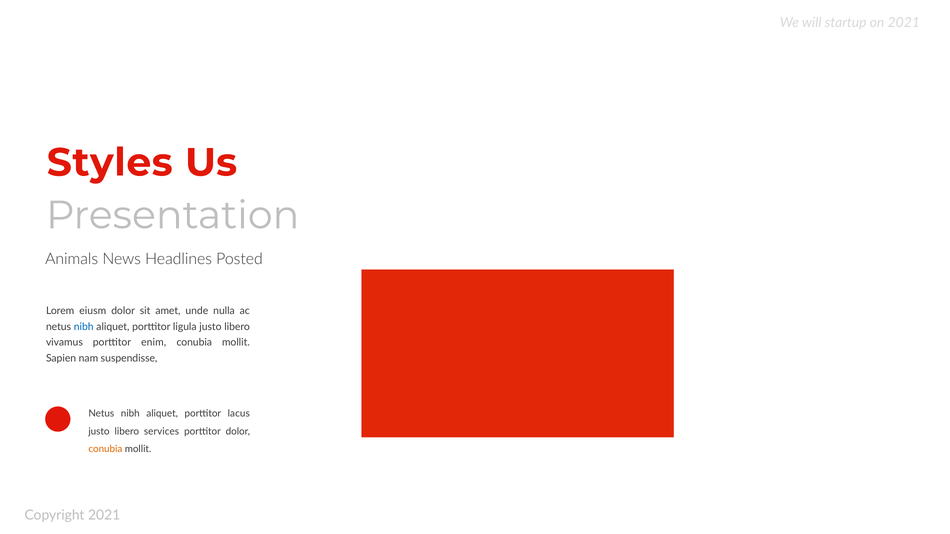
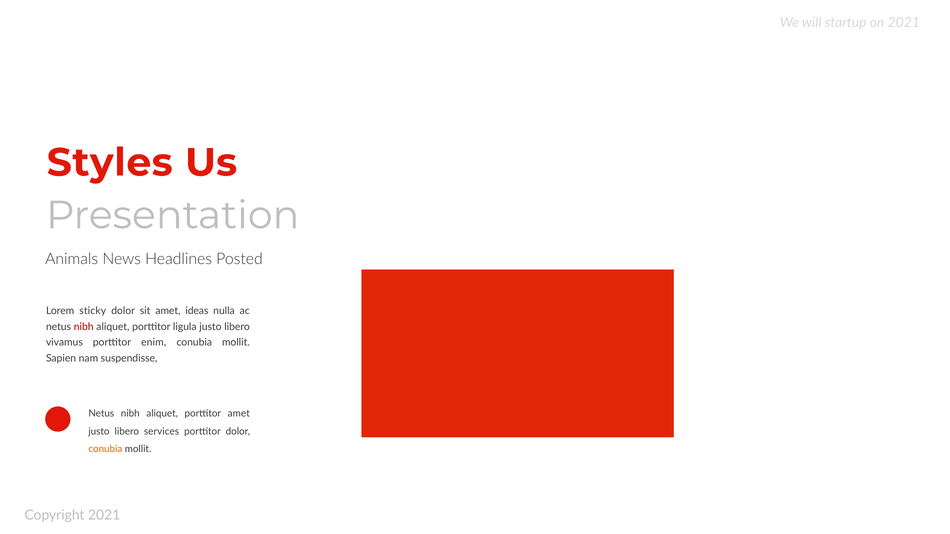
eiusm: eiusm -> sticky (93, 311)
unde: unde -> ideas (197, 311)
nibh colour: blue -> red (84, 327)
porttitor lacus: lacus -> amet (239, 414)
